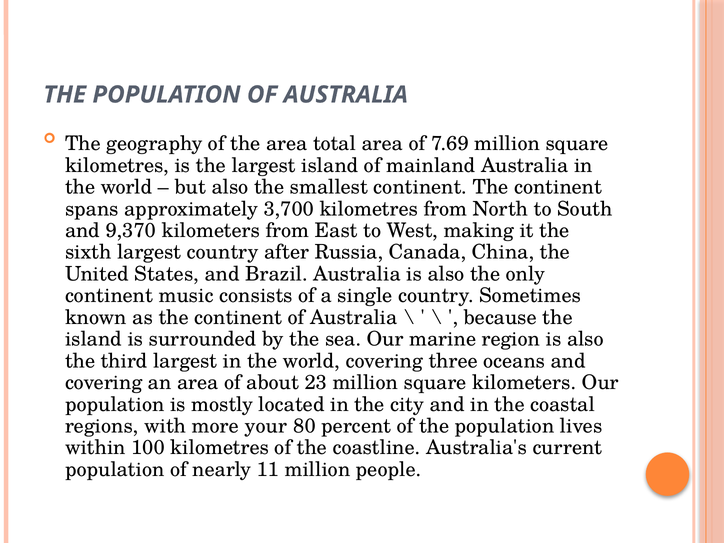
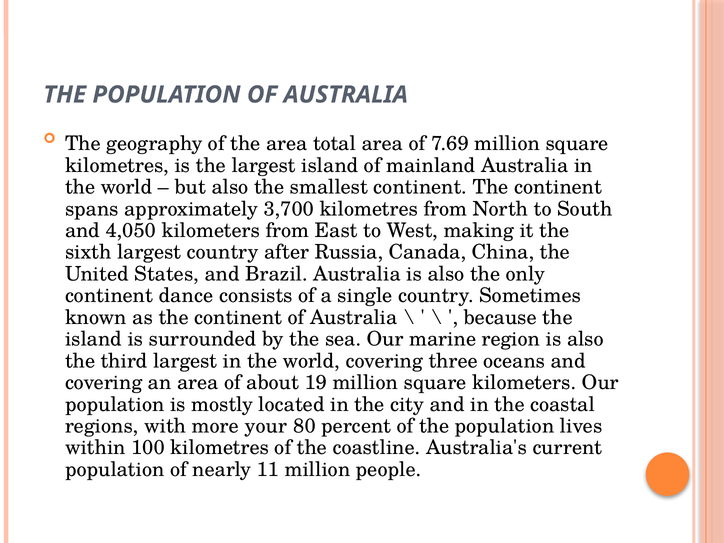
9,370: 9,370 -> 4,050 (131, 231)
music: music -> dance (186, 296)
23: 23 -> 19 (316, 383)
